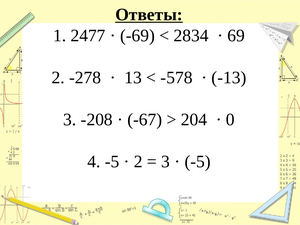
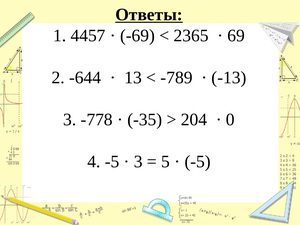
2477: 2477 -> 4457 (88, 36)
2834: 2834 -> 2365 (191, 36)
-278: -278 -> -644 (85, 78)
-578: -578 -> -789 (177, 78)
-208: -208 -> -778 (97, 120)
-67: -67 -> -35 (145, 120)
2: 2 -> 3 (138, 162)
3: 3 -> 5 (166, 162)
